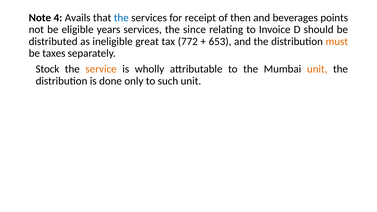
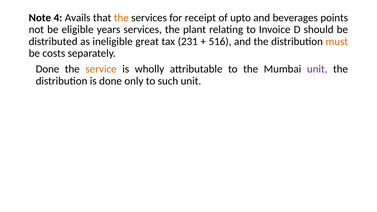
the colour: blue -> orange (121, 18)
then: then -> upto (241, 18)
since: since -> plant (195, 30)
772: 772 -> 231 (188, 41)
653: 653 -> 516 (220, 41)
taxes: taxes -> costs (54, 53)
Stock: Stock -> Done (47, 69)
unit colour: orange -> purple (317, 69)
